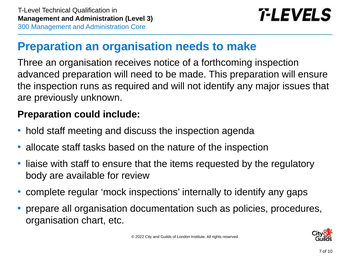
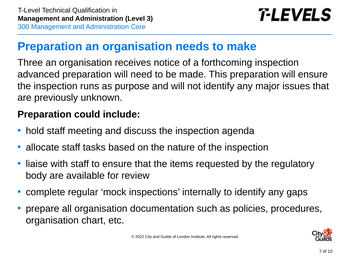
required: required -> purpose (132, 86)
